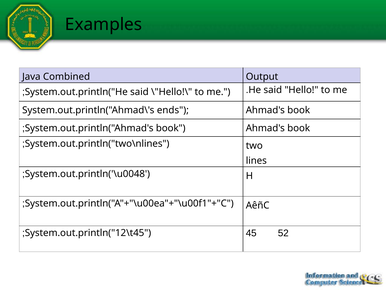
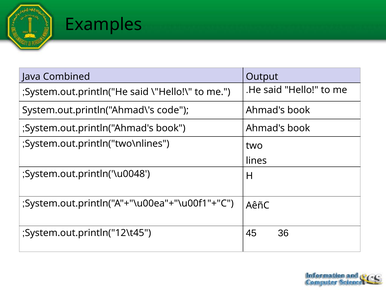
ends: ends -> code (173, 110)
52: 52 -> 36 (283, 233)
